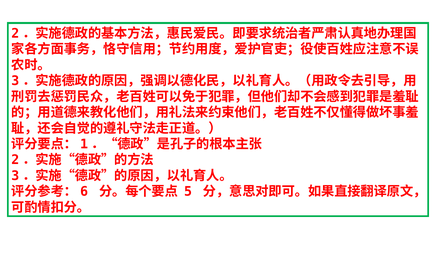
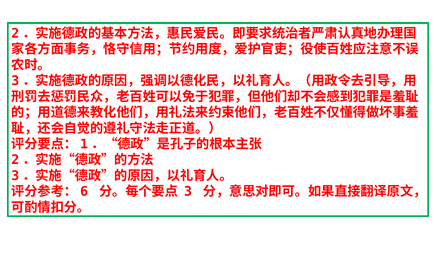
5: 5 -> 3 (188, 191)
